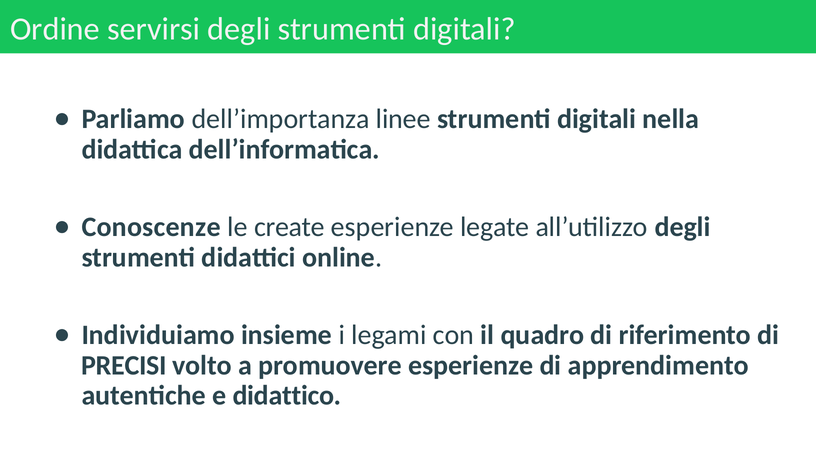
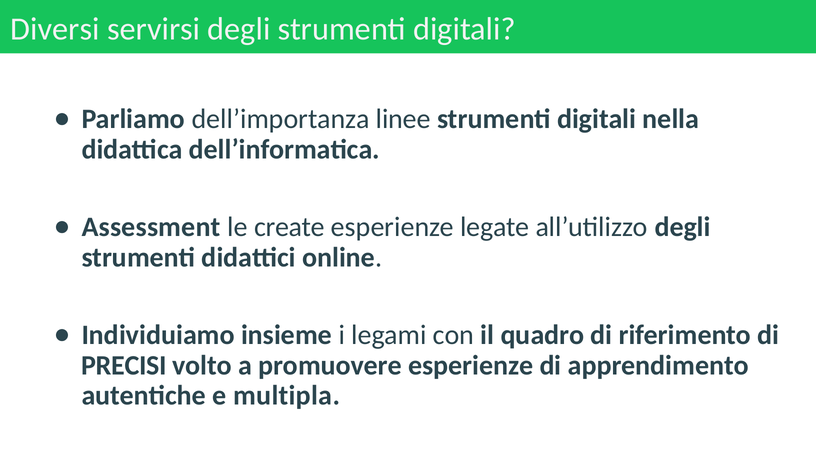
Ordine: Ordine -> Diversi (55, 29)
Conoscenze: Conoscenze -> Assessment (151, 227)
didattico: didattico -> multipla (287, 396)
